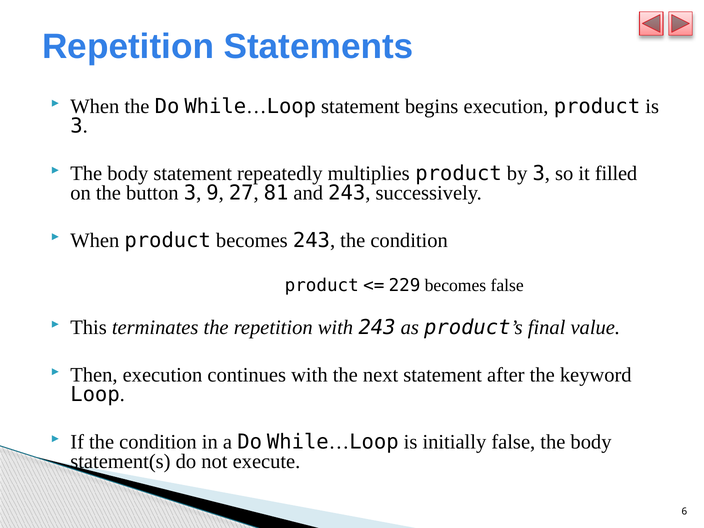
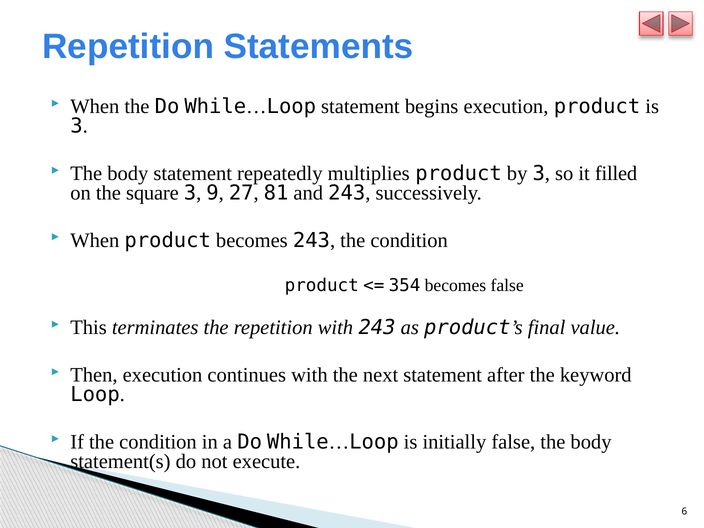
button: button -> square (152, 193)
229: 229 -> 354 (405, 285)
